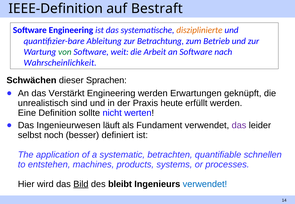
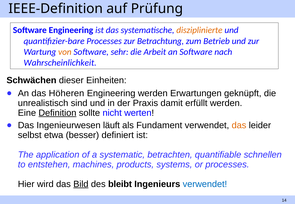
Bestraft: Bestraft -> Prüfung (157, 9)
quantifizier-bare Ableitung: Ableitung -> Processes (104, 41)
von colour: green -> orange (65, 52)
weit: weit -> sehr (120, 52)
Sprachen: Sprachen -> Einheiten (106, 80)
Verstärkt: Verstärkt -> Höheren (66, 93)
heute: heute -> damit (172, 103)
Definition underline: none -> present (57, 113)
das colour: purple -> orange (239, 125)
noch: noch -> etwa (54, 135)
